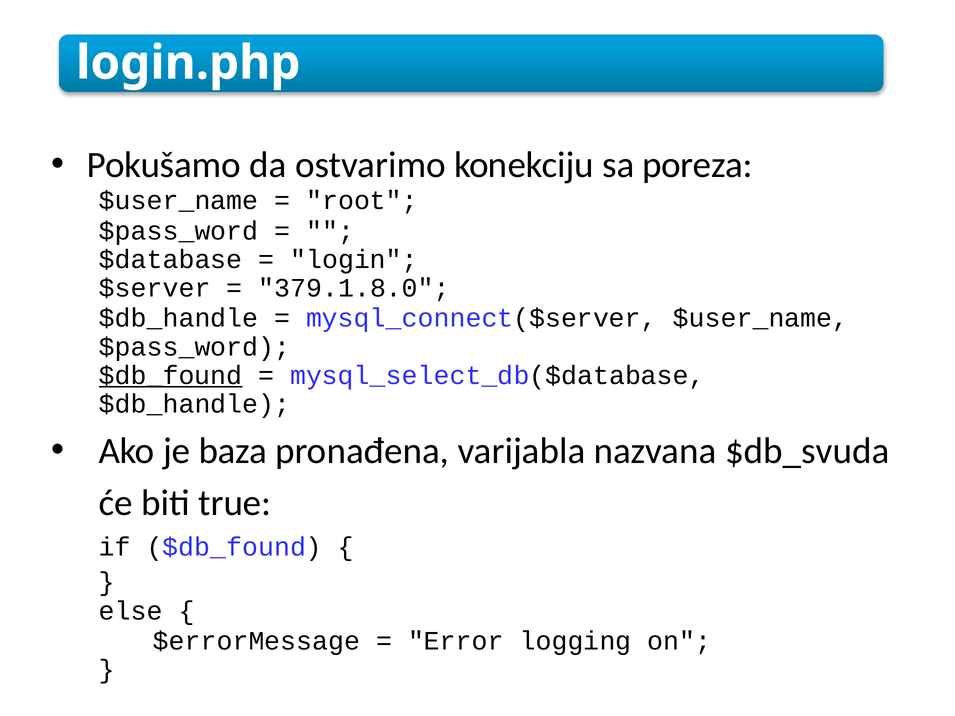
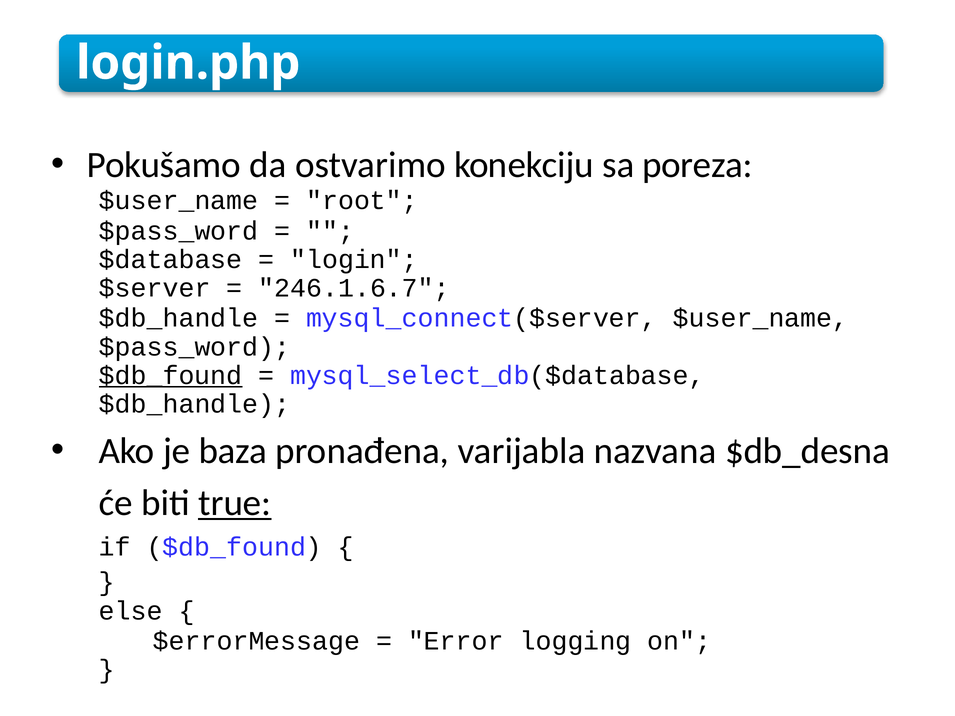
379.1.8.0: 379.1.8.0 -> 246.1.6.7 (354, 288)
$db_svuda: $db_svuda -> $db_desna (807, 451)
true underline: none -> present (235, 503)
